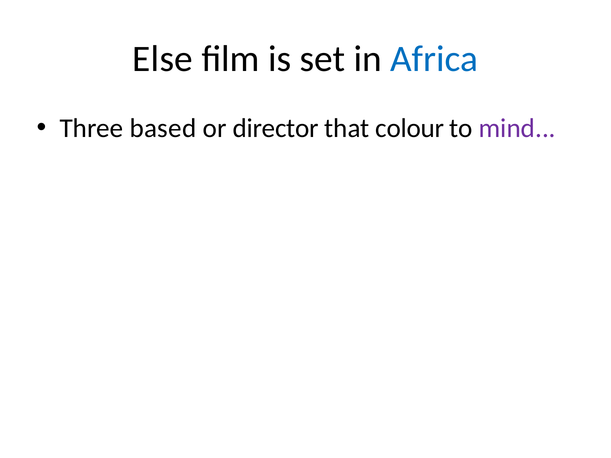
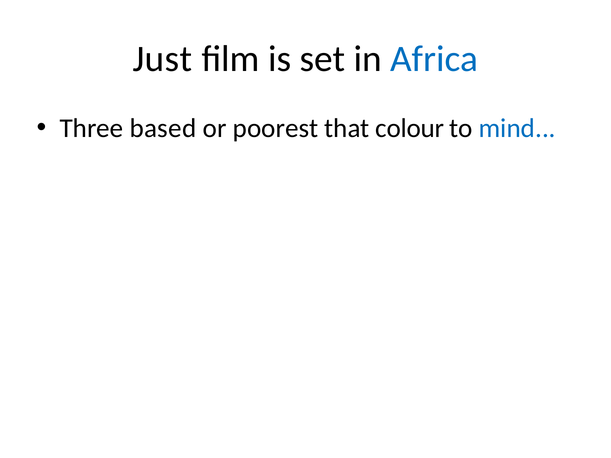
Else: Else -> Just (163, 59)
director: director -> poorest (276, 128)
mind colour: purple -> blue (517, 128)
